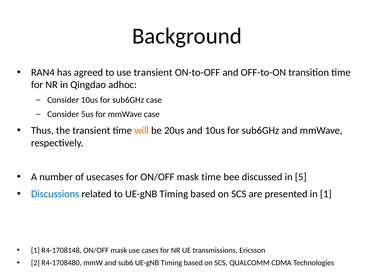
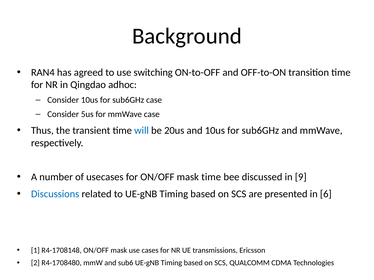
use transient: transient -> switching (153, 73)
will colour: orange -> blue (142, 131)
5: 5 -> 9 (301, 177)
in 1: 1 -> 6 (326, 194)
